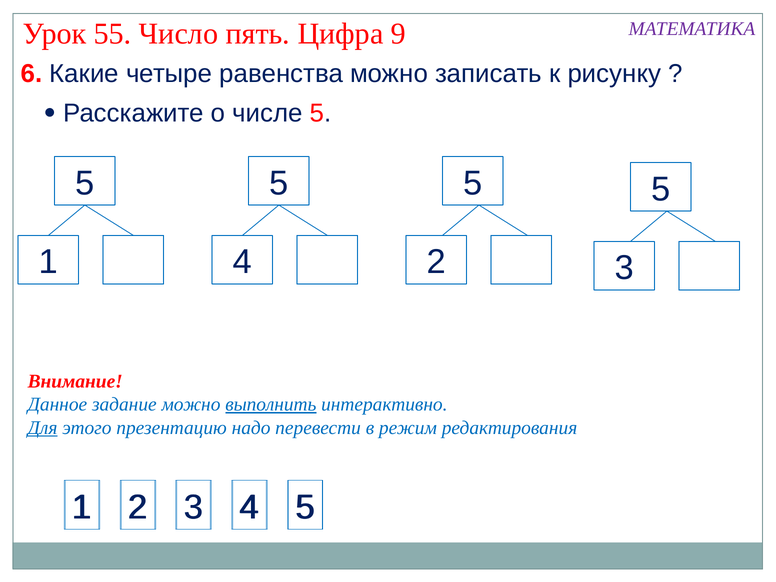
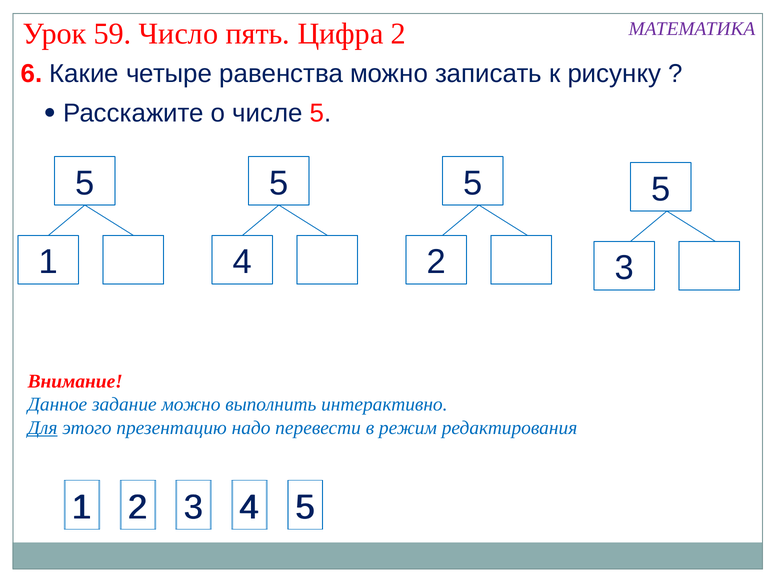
55: 55 -> 59 (113, 34)
Цифра 9: 9 -> 2 (398, 34)
выполнить underline: present -> none (271, 404)
